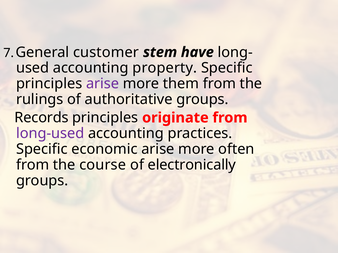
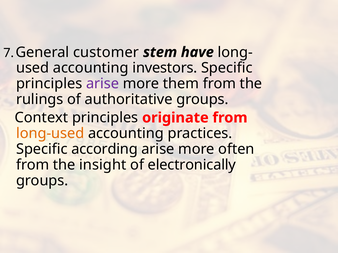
property: property -> investors (165, 68)
Records: Records -> Context (41, 118)
long-used colour: purple -> orange (50, 134)
economic: economic -> according (105, 149)
course: course -> insight (103, 165)
